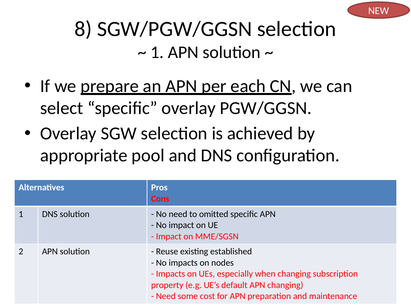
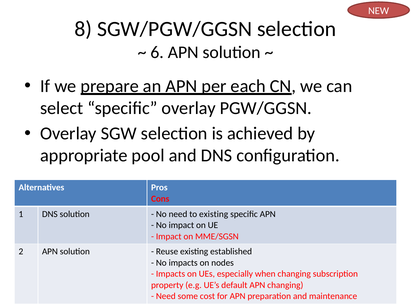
1: 1 -> 6 (157, 52)
to omitted: omitted -> existing (214, 214)
